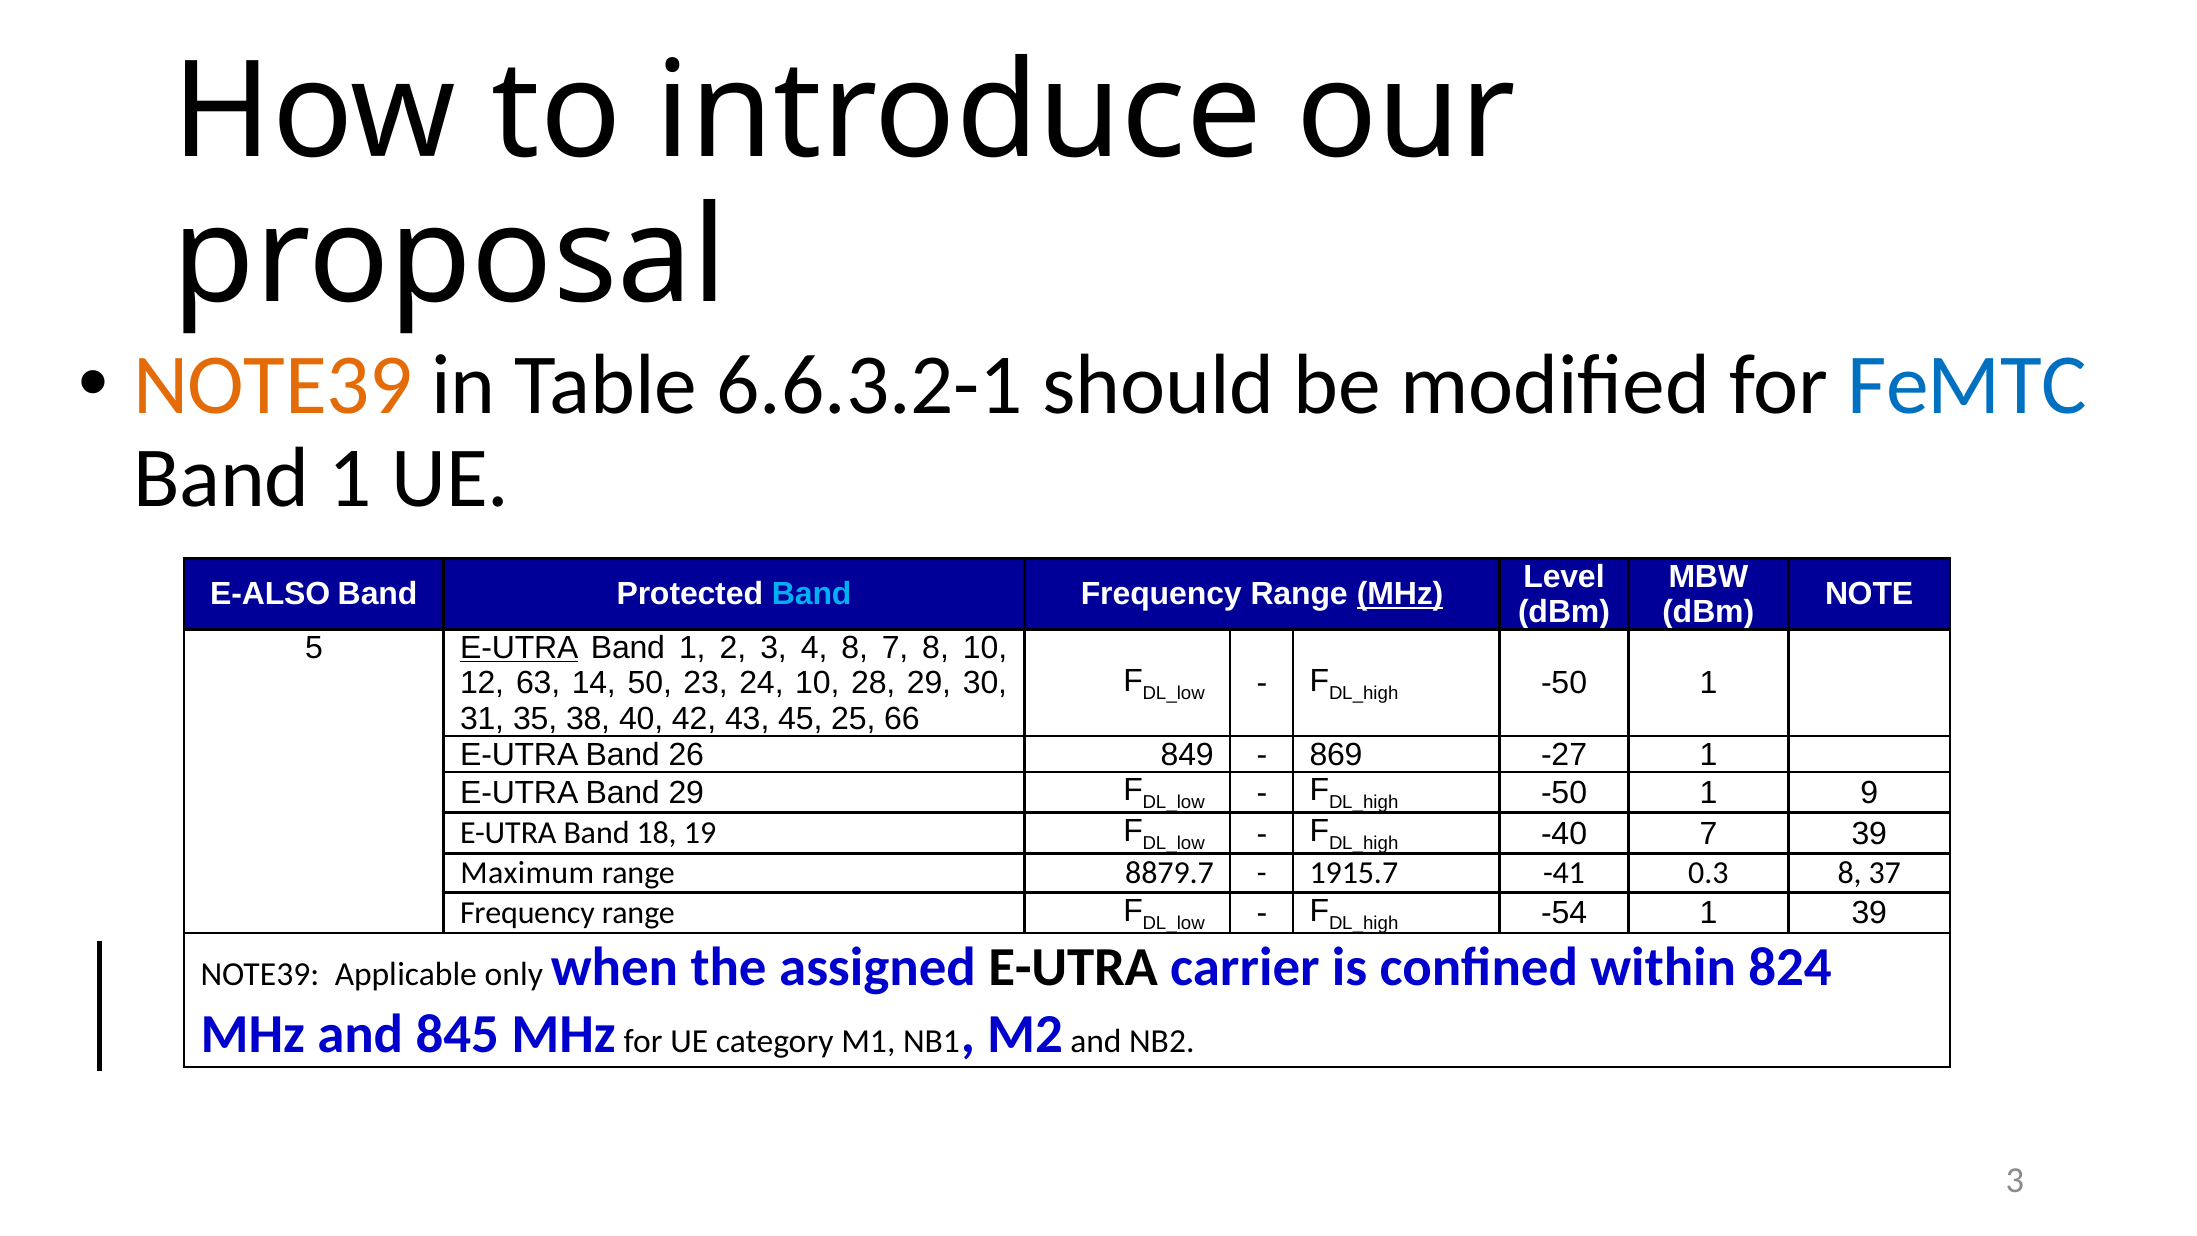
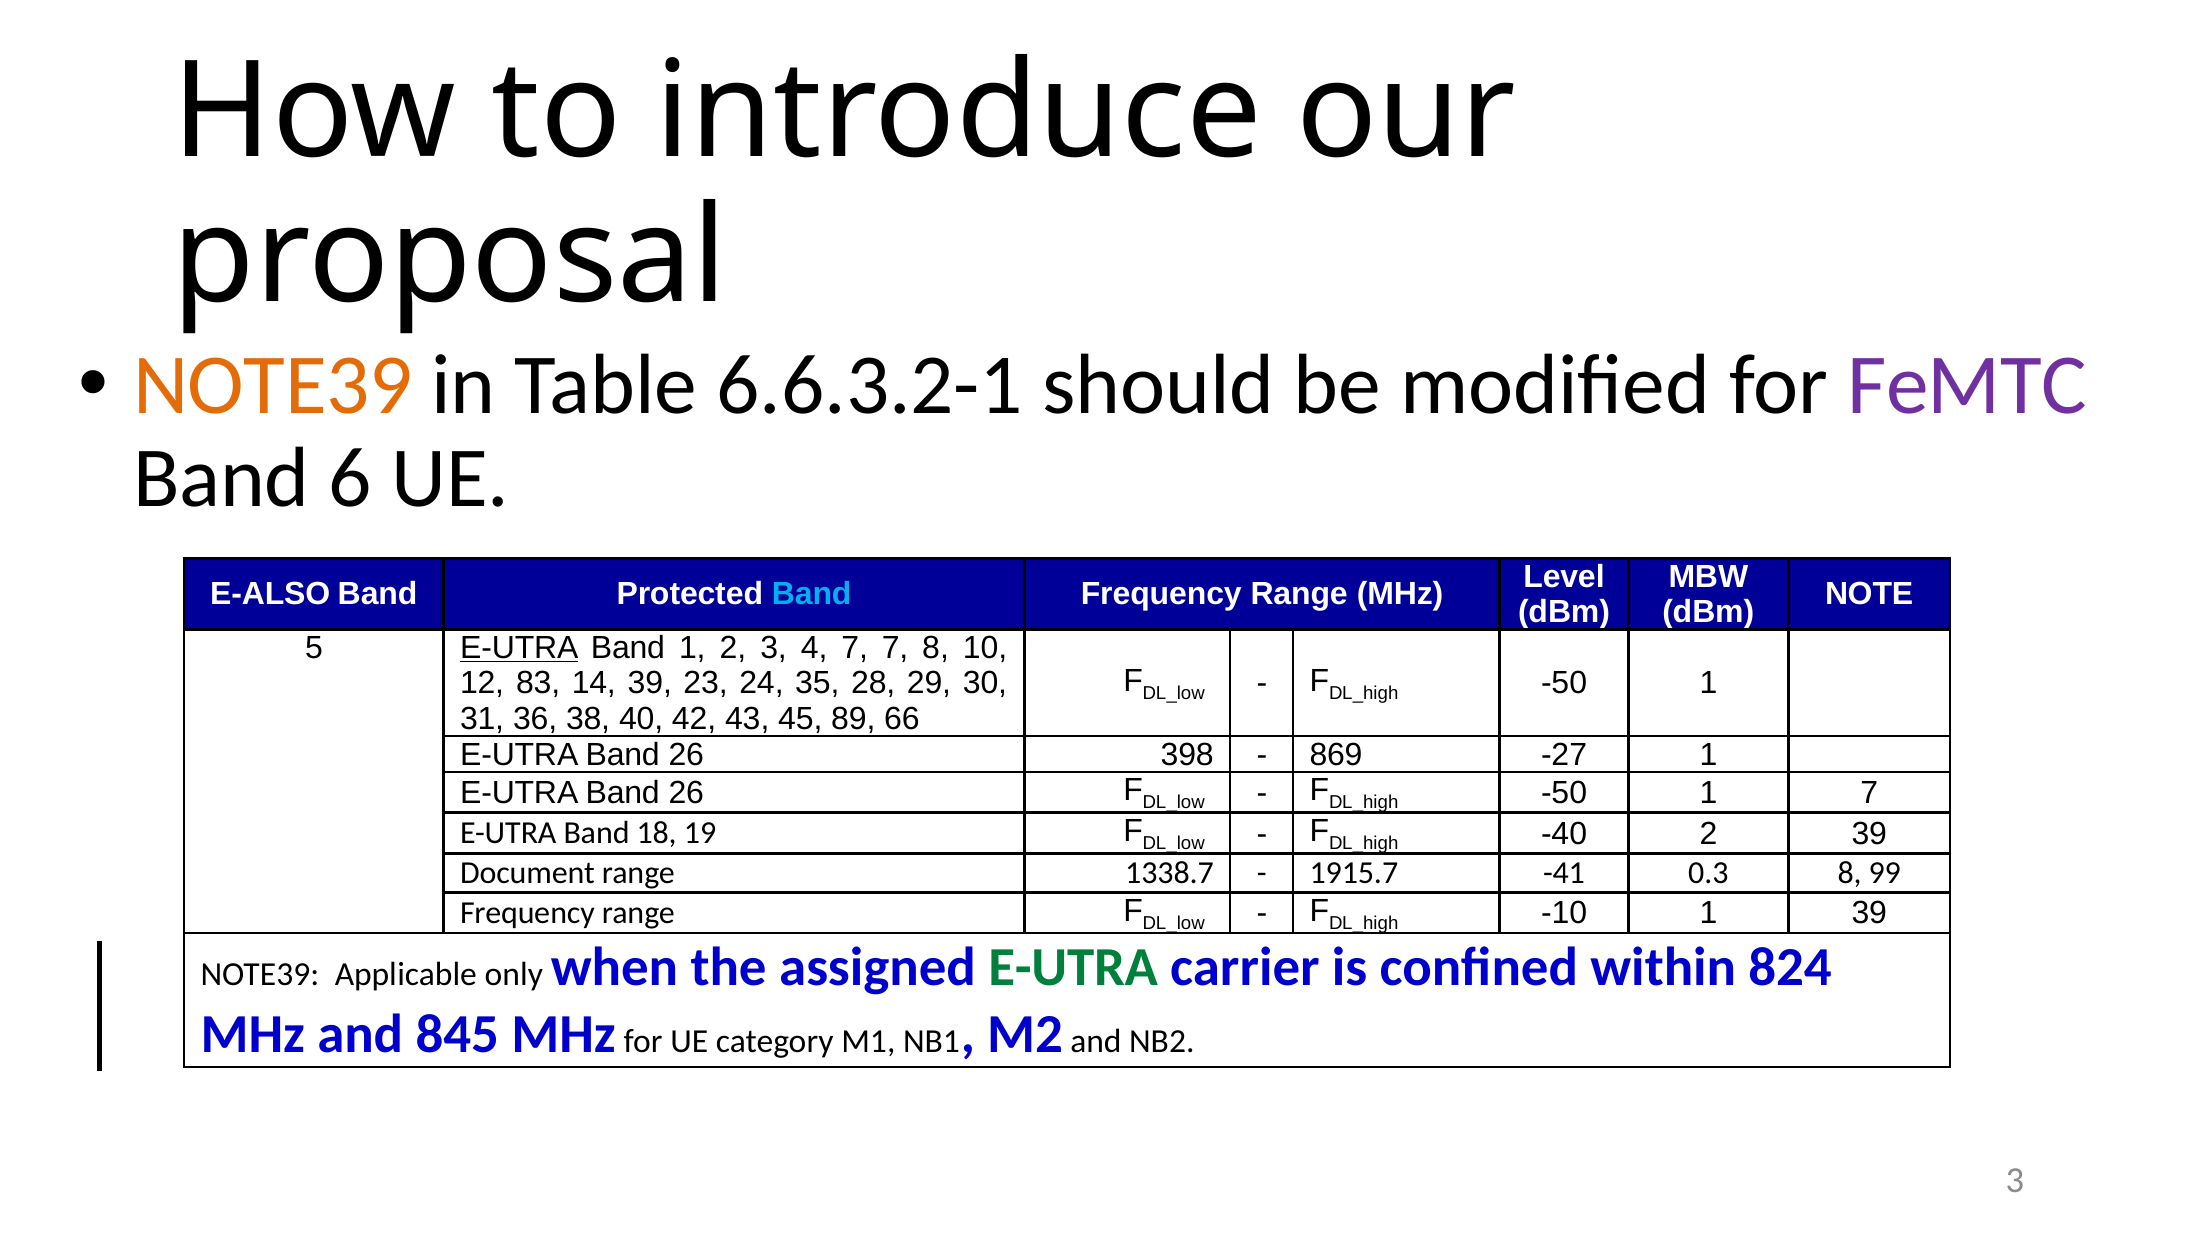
FeMTC colour: blue -> purple (1967, 386)
1: 1 -> 6 (351, 478)
MHz underline: present -> none (1400, 594)
4 8: 8 -> 7 (855, 648)
63: 63 -> 83 (538, 683)
14 50: 50 -> 39 (650, 683)
24 10: 10 -> 35 (817, 683)
35: 35 -> 36 (535, 719)
25: 25 -> 89 (853, 719)
849: 849 -> 398 (1187, 754)
29: 29 -> 26 (686, 793)
1 9: 9 -> 7 (1869, 793)
-40 7: 7 -> 2 (1708, 833)
Maximum: Maximum -> Document (527, 873)
8879.7: 8879.7 -> 1338.7 (1170, 873)
37: 37 -> 99 (1885, 873)
-54: -54 -> -10 (1564, 913)
E-UTRA colour: black -> green (1073, 967)
